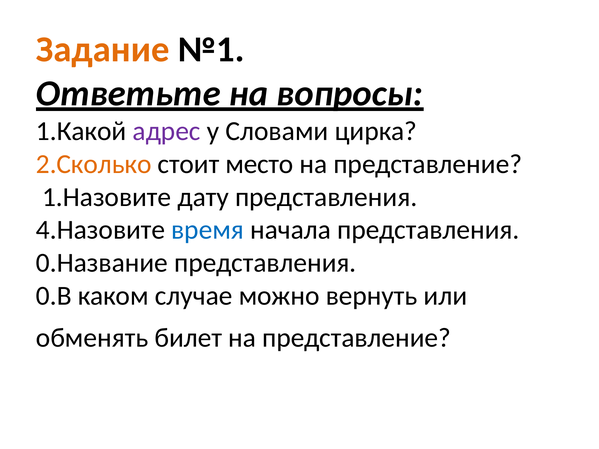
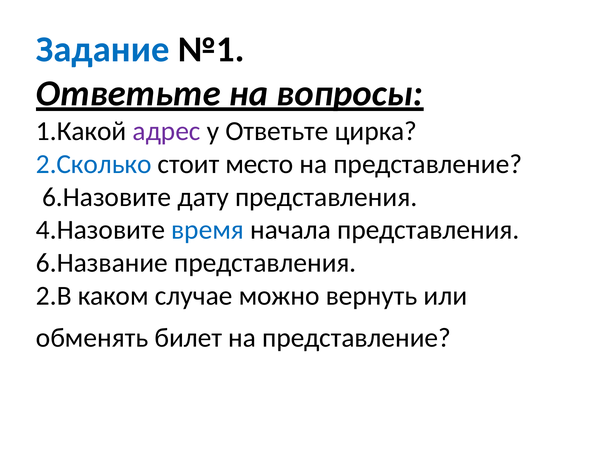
Задание colour: orange -> blue (103, 49)
у Словами: Словами -> Ответьте (277, 131)
2.Сколько colour: orange -> blue (94, 164)
1.Назовите: 1.Назовите -> 6.Назовите (107, 197)
0.Название: 0.Название -> 6.Название (102, 263)
0.В: 0.В -> 2.В (54, 296)
